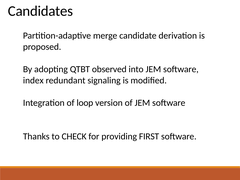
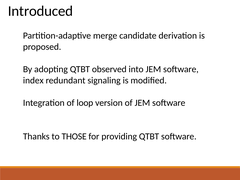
Candidates: Candidates -> Introduced (40, 11)
CHECK: CHECK -> THOSE (74, 136)
providing FIRST: FIRST -> QTBT (149, 136)
